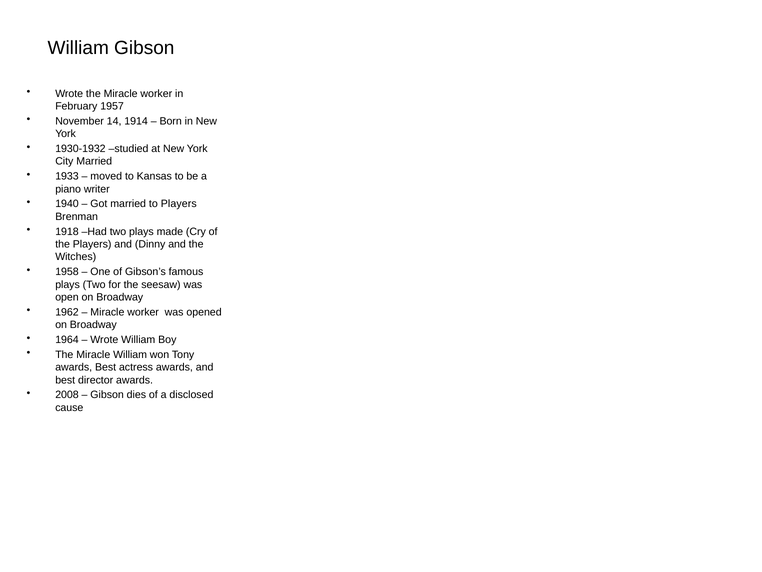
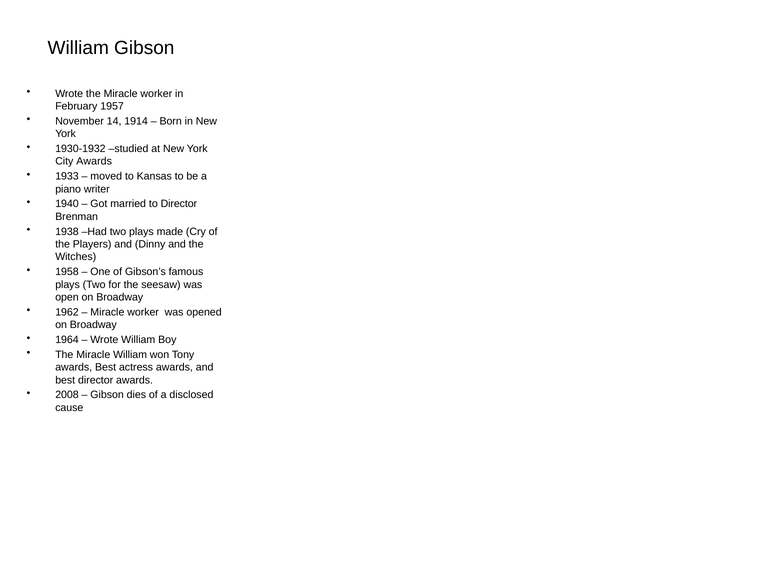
City Married: Married -> Awards (94, 161)
to Players: Players -> Director (179, 204)
1918: 1918 -> 1938 (67, 231)
